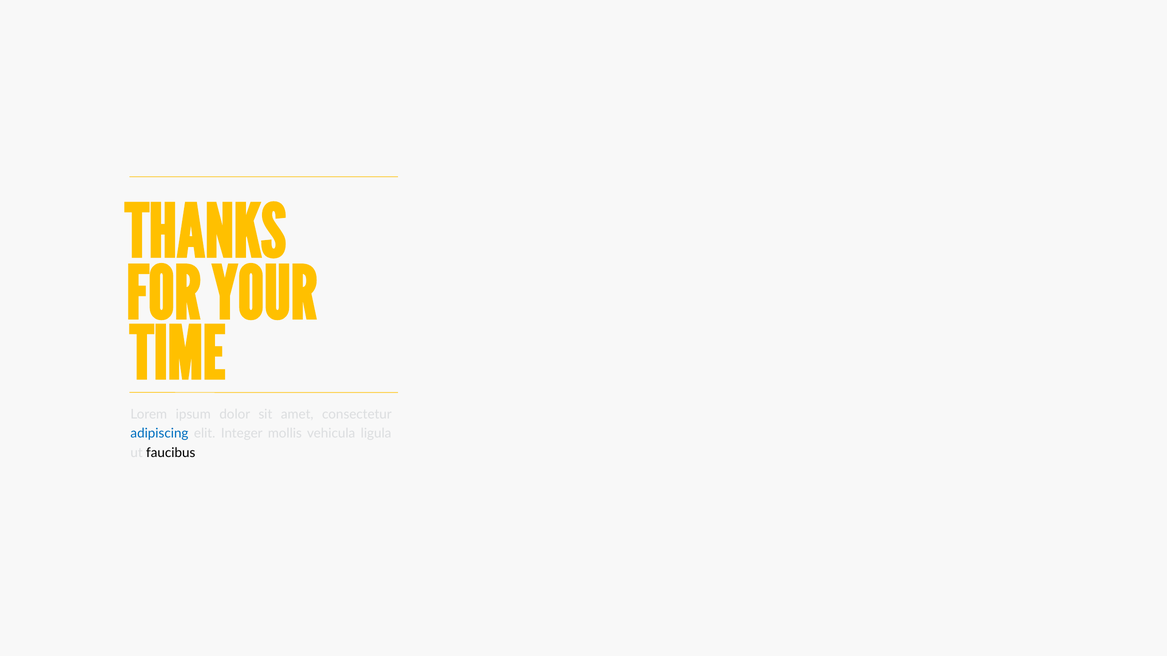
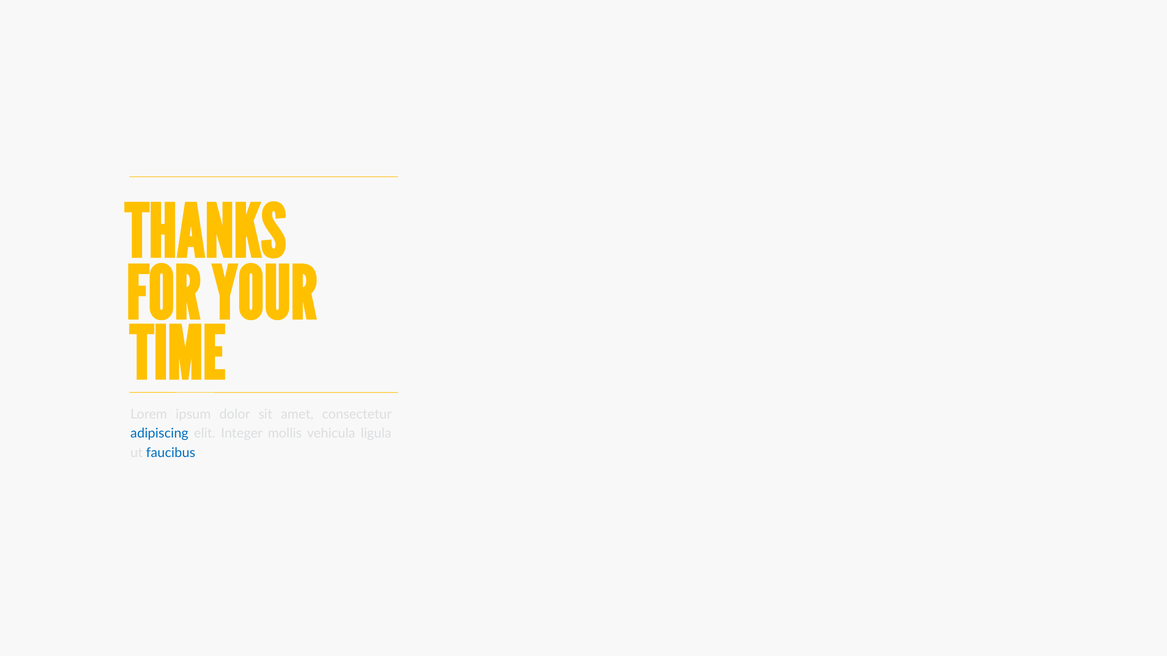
faucibus colour: black -> blue (171, 453)
